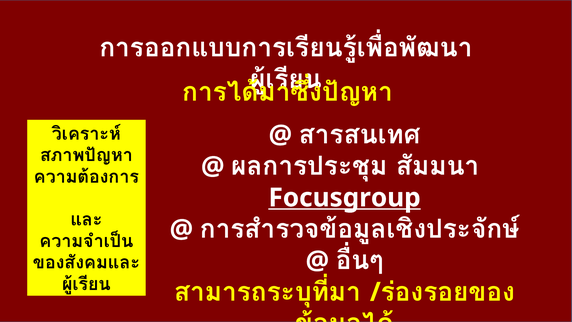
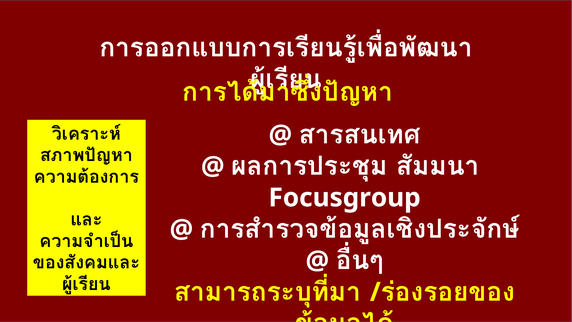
Focusgroup underline: present -> none (345, 198)
